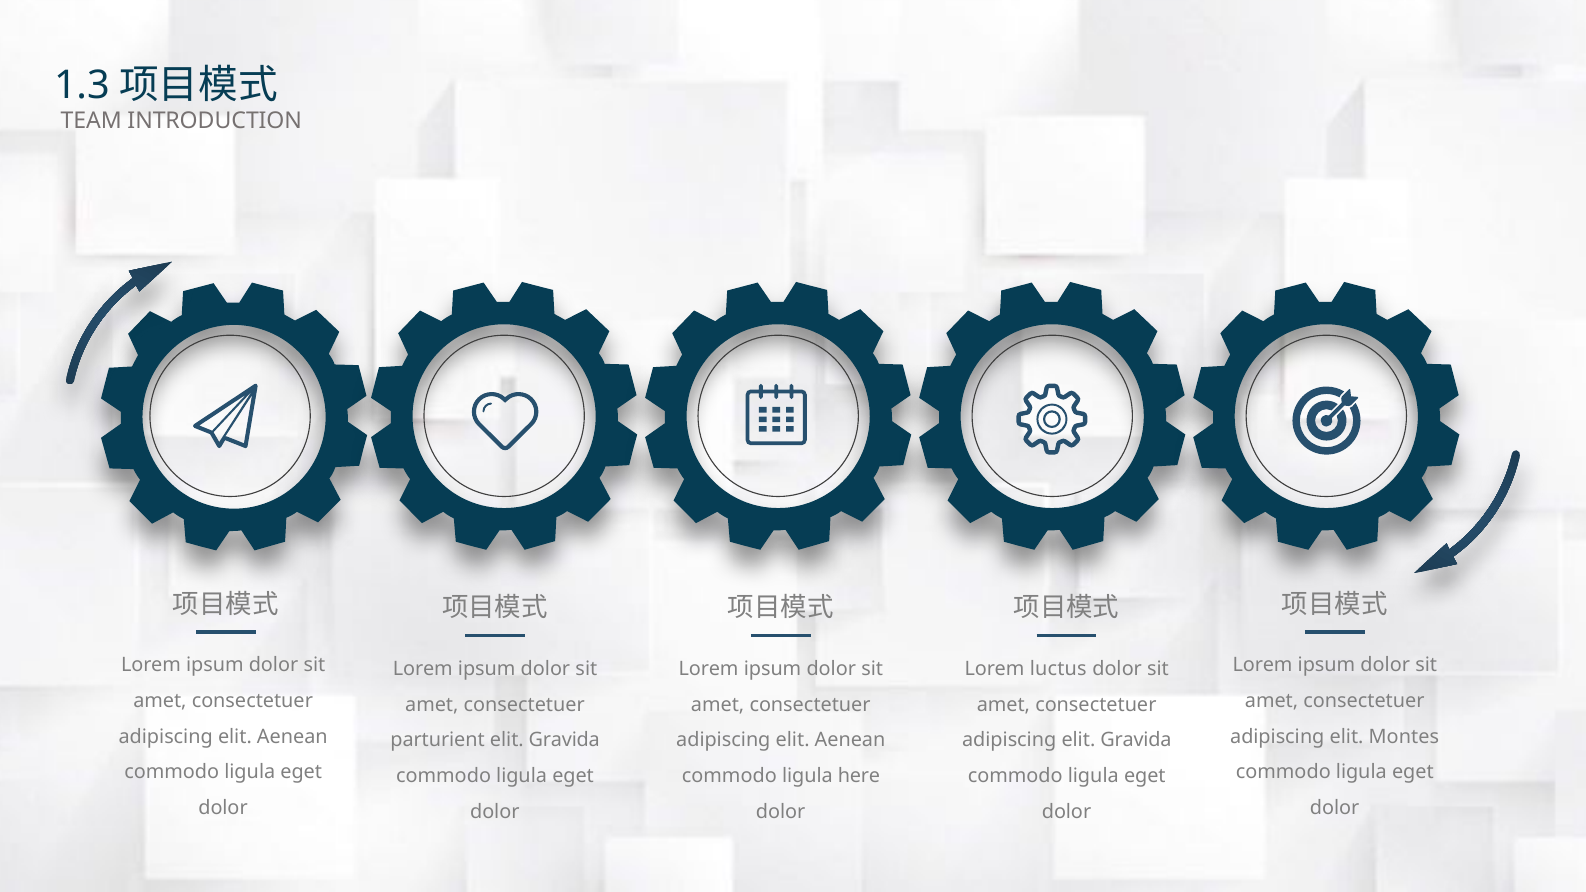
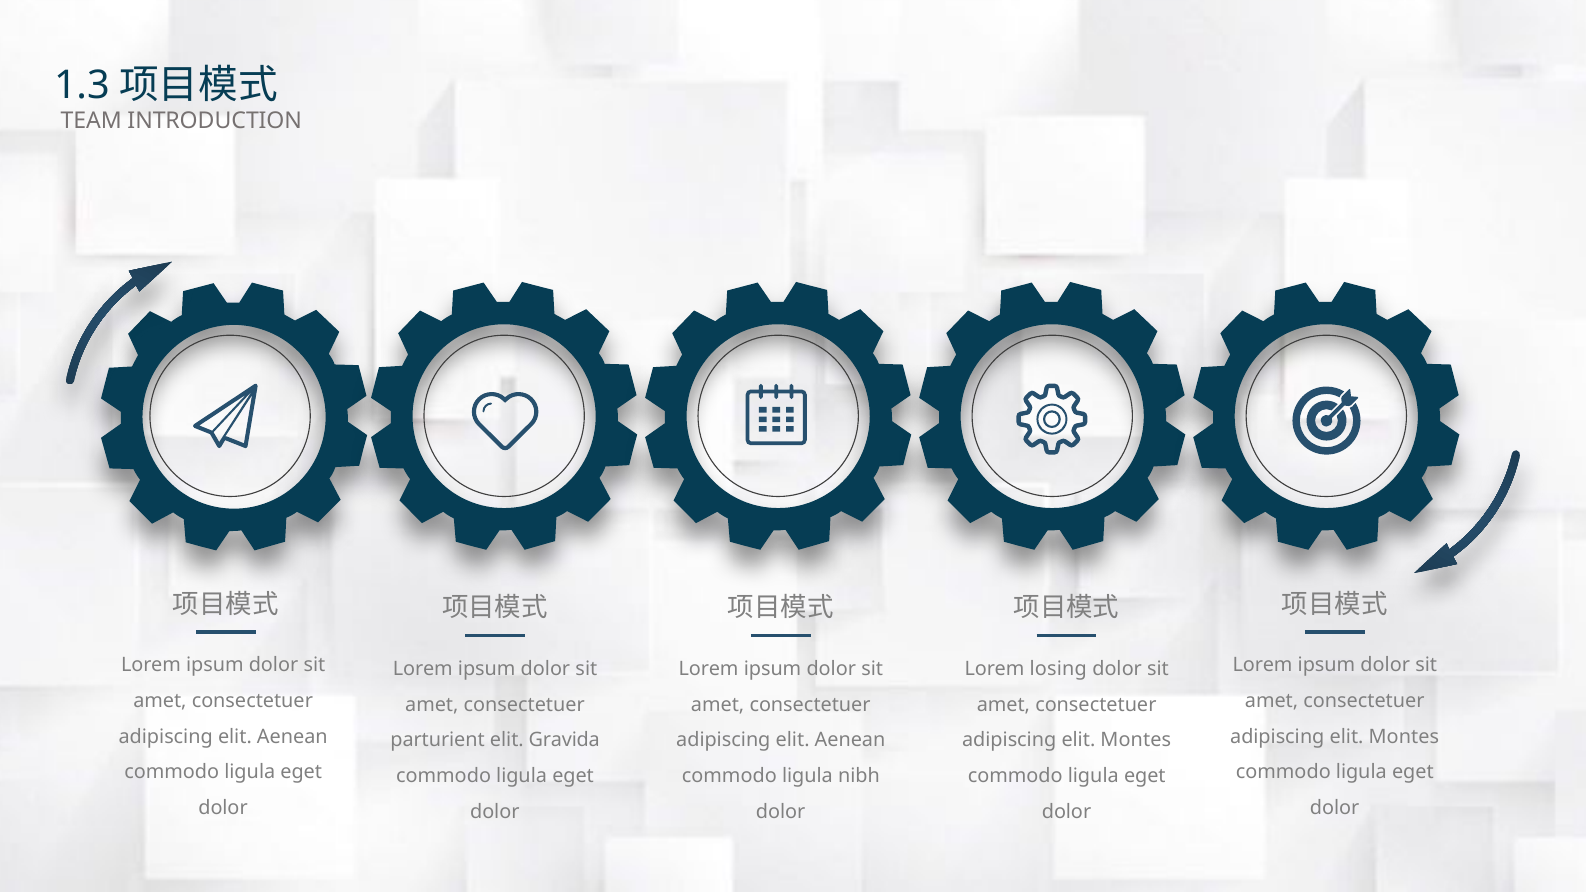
luctus: luctus -> losing (1058, 669)
Gravida: Gravida -> Montes (1136, 740)
here: here -> nibh (859, 776)
